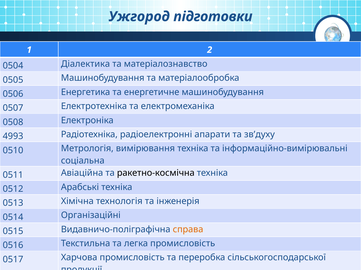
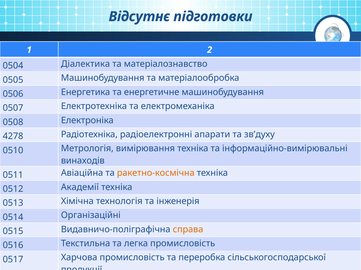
Ужгород: Ужгород -> Відсутнє (139, 17)
4993: 4993 -> 4278 (13, 137)
соціальна: соціальна -> винаходів (83, 161)
ракетно-космічна colour: black -> orange (156, 173)
Арабські: Арабські -> Академії (80, 188)
